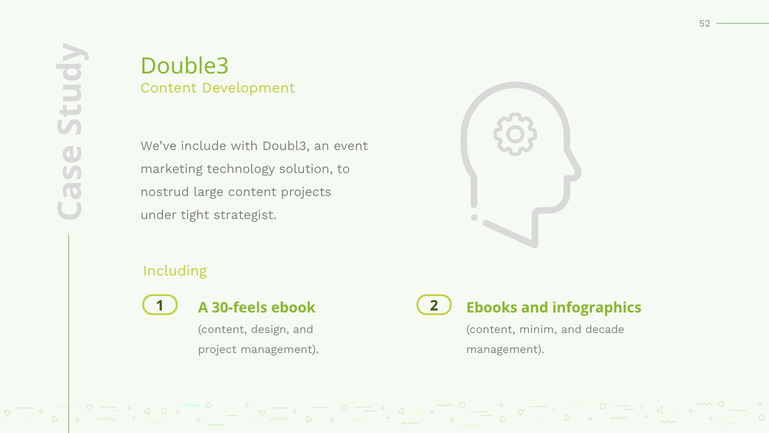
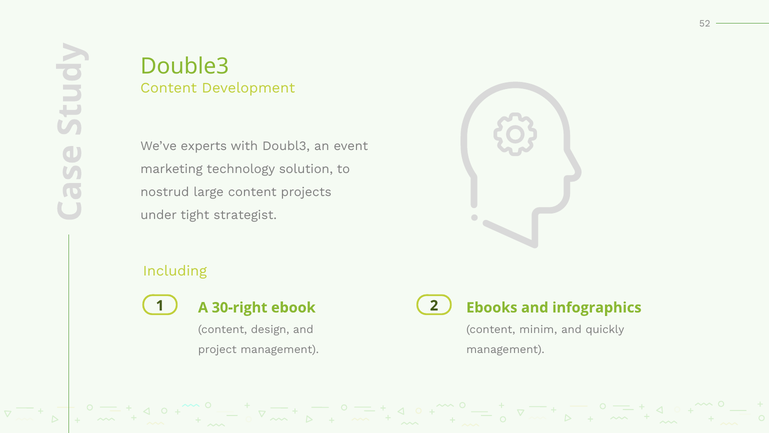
include: include -> experts (204, 146)
30-feels: 30-feels -> 30-right (240, 307)
decade: decade -> quickly (605, 329)
